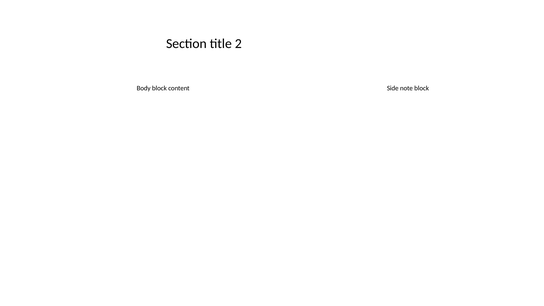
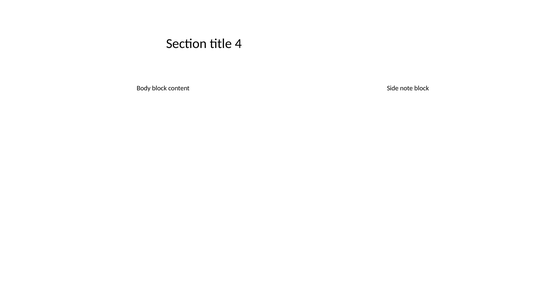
2: 2 -> 4 (238, 44)
